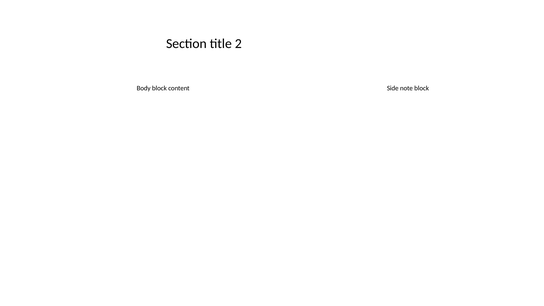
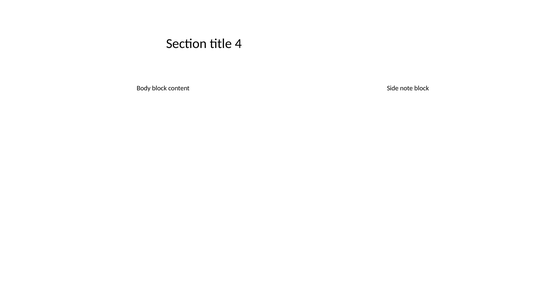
2: 2 -> 4 (238, 44)
